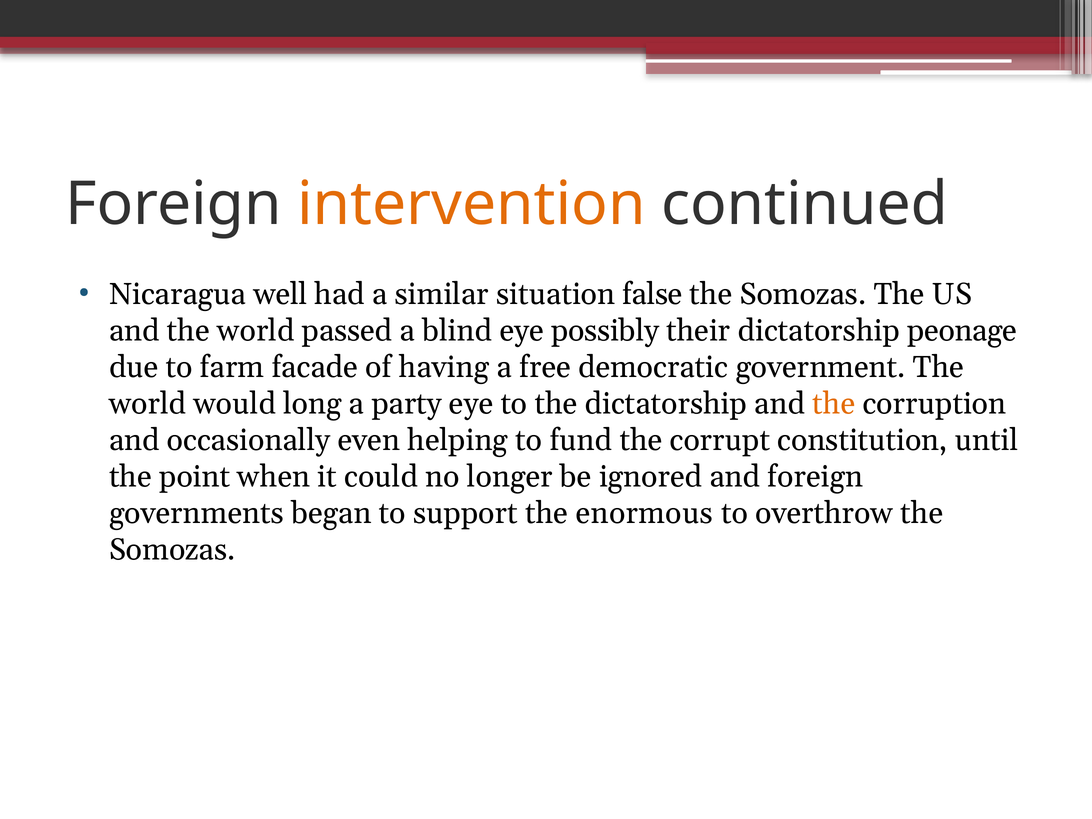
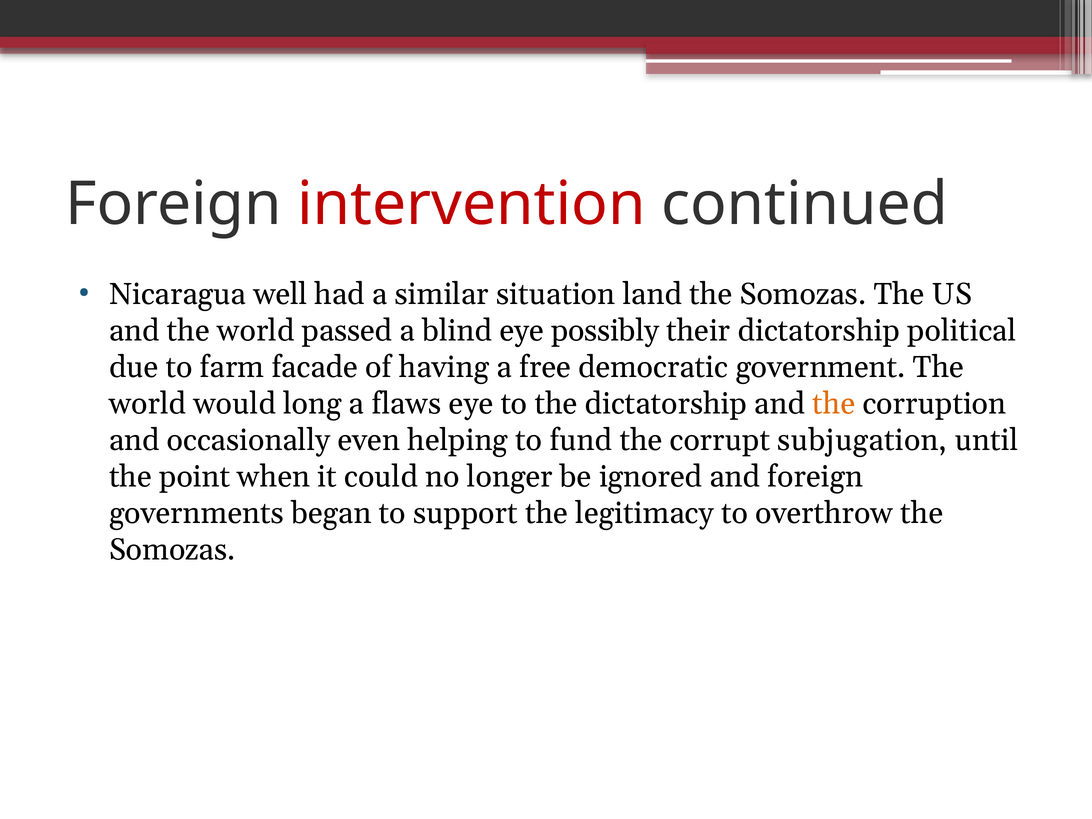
intervention colour: orange -> red (471, 204)
false: false -> land (652, 294)
peonage: peonage -> political (962, 331)
party: party -> flaws (407, 404)
constitution: constitution -> subjugation (862, 440)
enormous: enormous -> legitimacy (645, 513)
